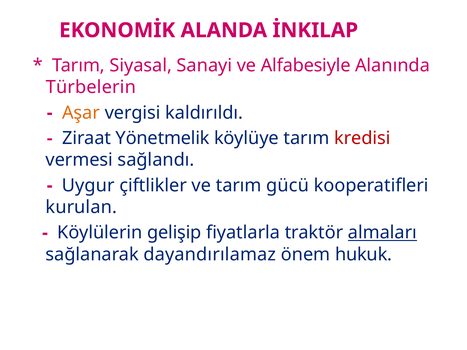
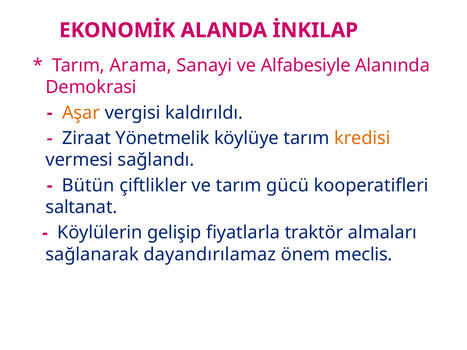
Siyasal: Siyasal -> Arama (141, 66)
Türbelerin: Türbelerin -> Demokrasi (91, 87)
kredisi colour: red -> orange (362, 138)
Uygur: Uygur -> Bütün (88, 186)
kurulan: kurulan -> saltanat (81, 207)
almaları underline: present -> none (382, 233)
hukuk: hukuk -> meclis (364, 255)
